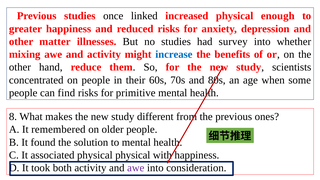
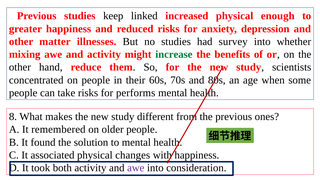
once: once -> keep (113, 16)
increase colour: blue -> green (174, 54)
find: find -> take (66, 93)
primitive: primitive -> performs (136, 93)
physical physical: physical -> changes (133, 155)
